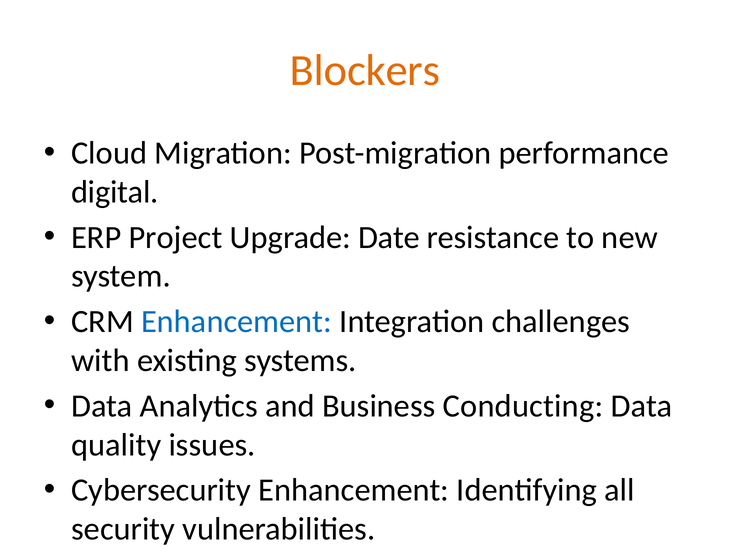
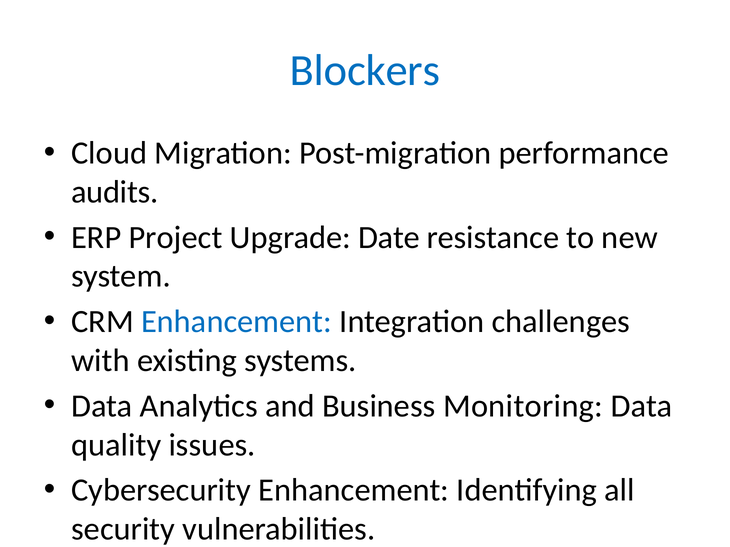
Blockers colour: orange -> blue (365, 71)
digital: digital -> audits (115, 192)
Conducting: Conducting -> Monitoring (523, 406)
